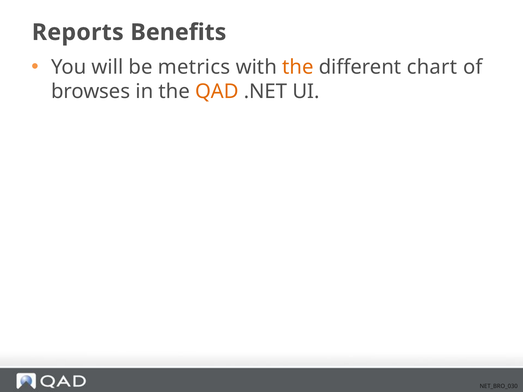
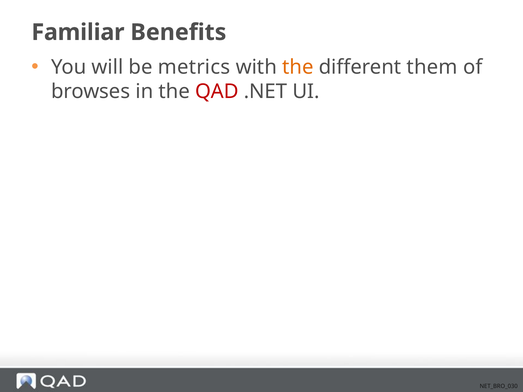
Reports: Reports -> Familiar (78, 32)
chart: chart -> them (432, 67)
QAD colour: orange -> red (217, 92)
